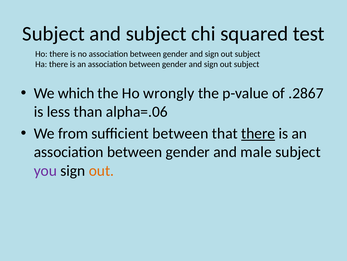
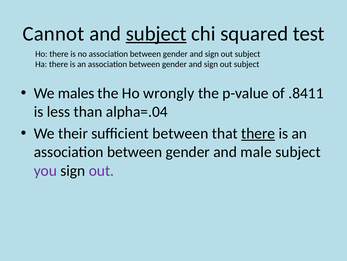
Subject: Subject -> Cannot (53, 34)
subject underline: none -> present (156, 34)
which: which -> males (76, 93)
.2867: .2867 -> .8411 (306, 93)
alpha=.06: alpha=.06 -> alpha=.04 (137, 112)
from: from -> their (73, 133)
out colour: orange -> purple (101, 170)
